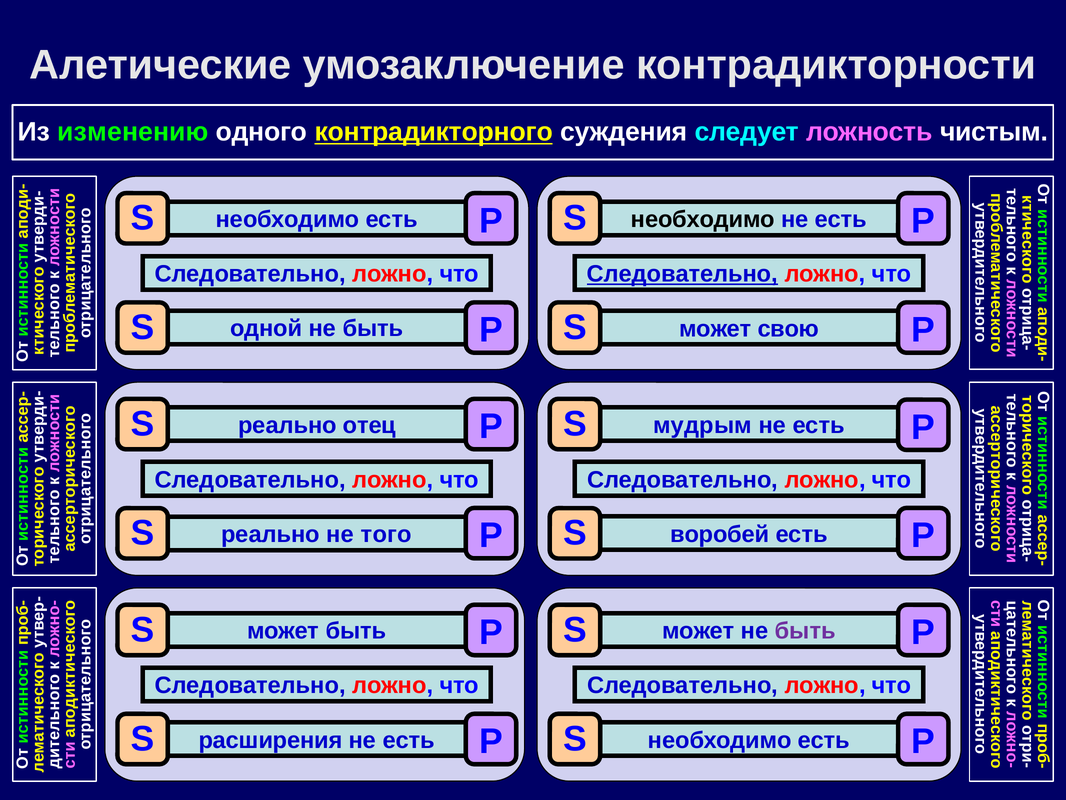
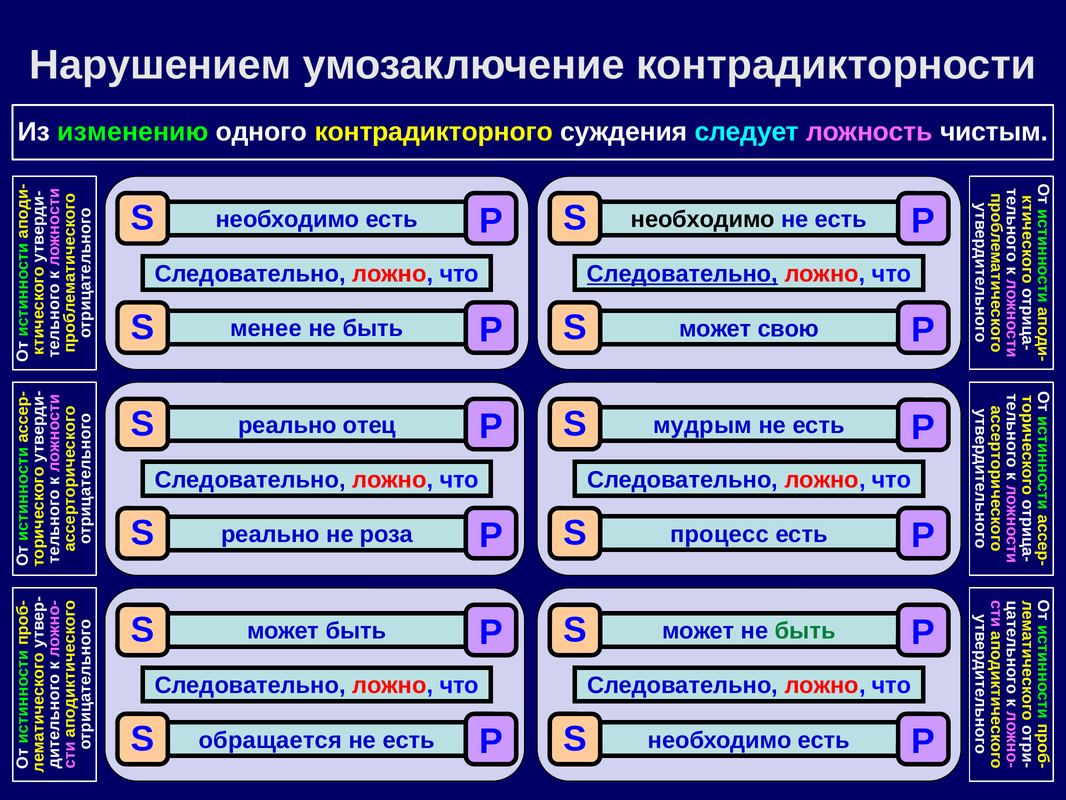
Алетические: Алетические -> Нарушением (160, 65)
контрадикторного underline: present -> none (434, 132)
одной: одной -> менее (266, 328)
воробей: воробей -> процесс (720, 534)
того: того -> роза (386, 534)
быть colour: purple -> green (805, 631)
расширения: расширения -> обращается (270, 740)
